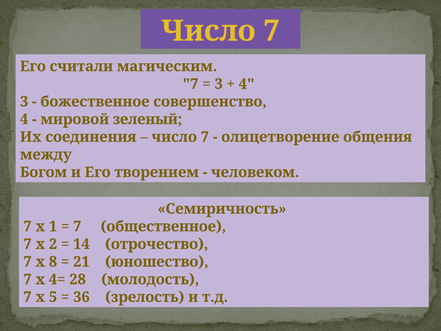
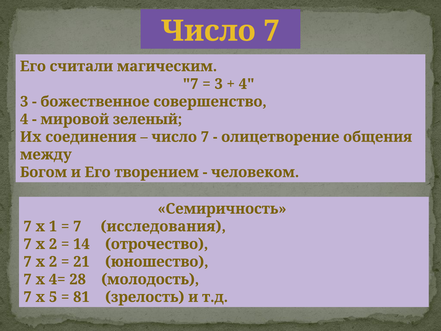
общественное: общественное -> исследования (163, 226)
8: 8 -> 2 (53, 262)
36: 36 -> 81 (81, 297)
